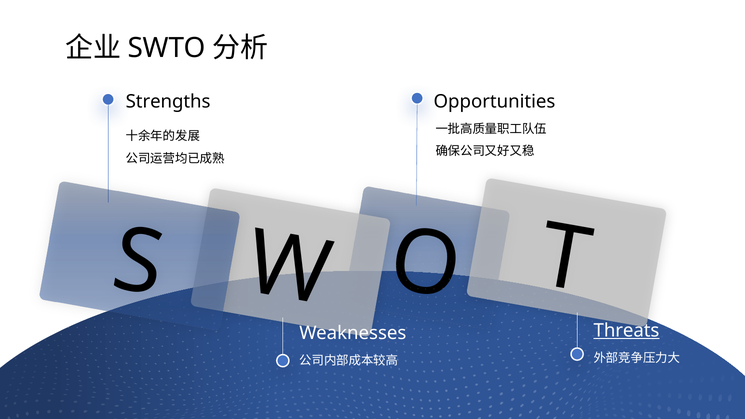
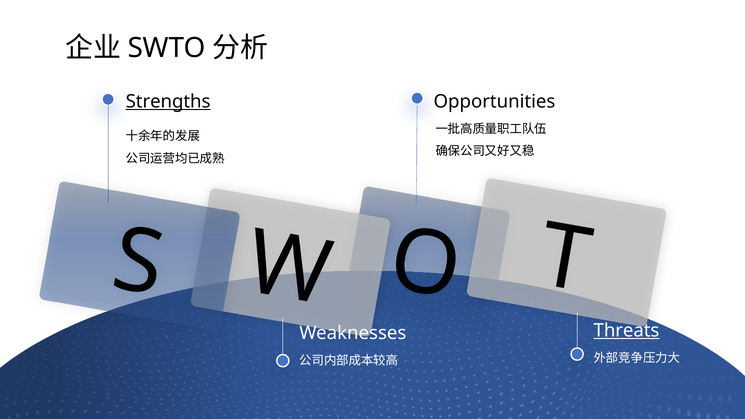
Strengths underline: none -> present (168, 101)
